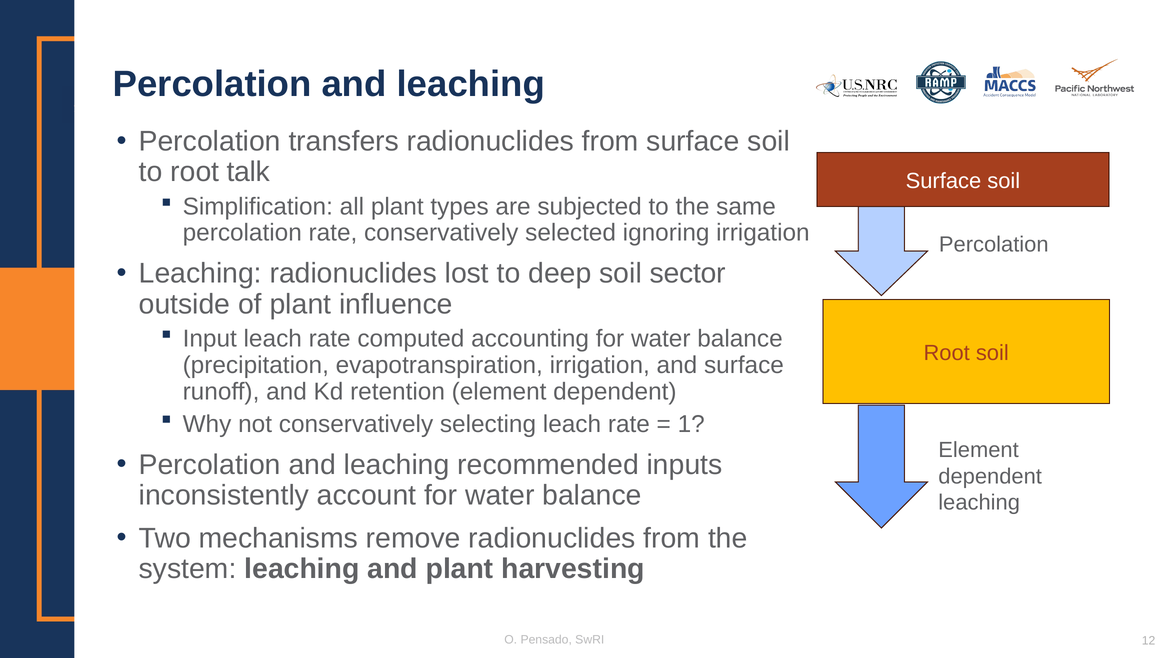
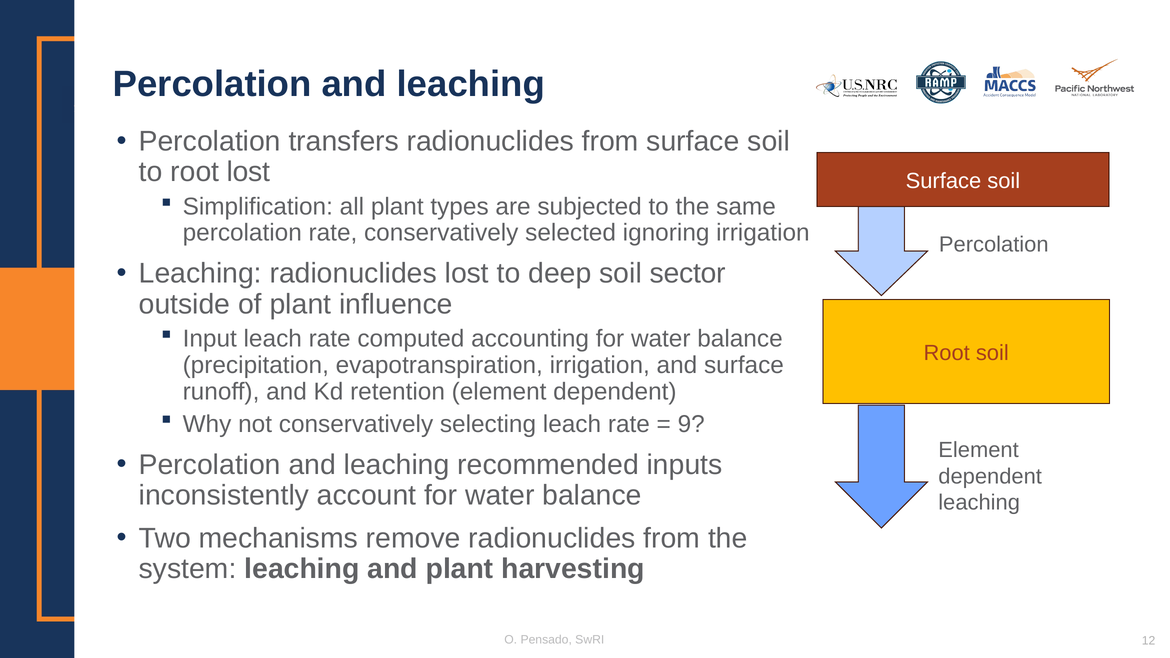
root talk: talk -> lost (248, 172)
1: 1 -> 9 (691, 424)
